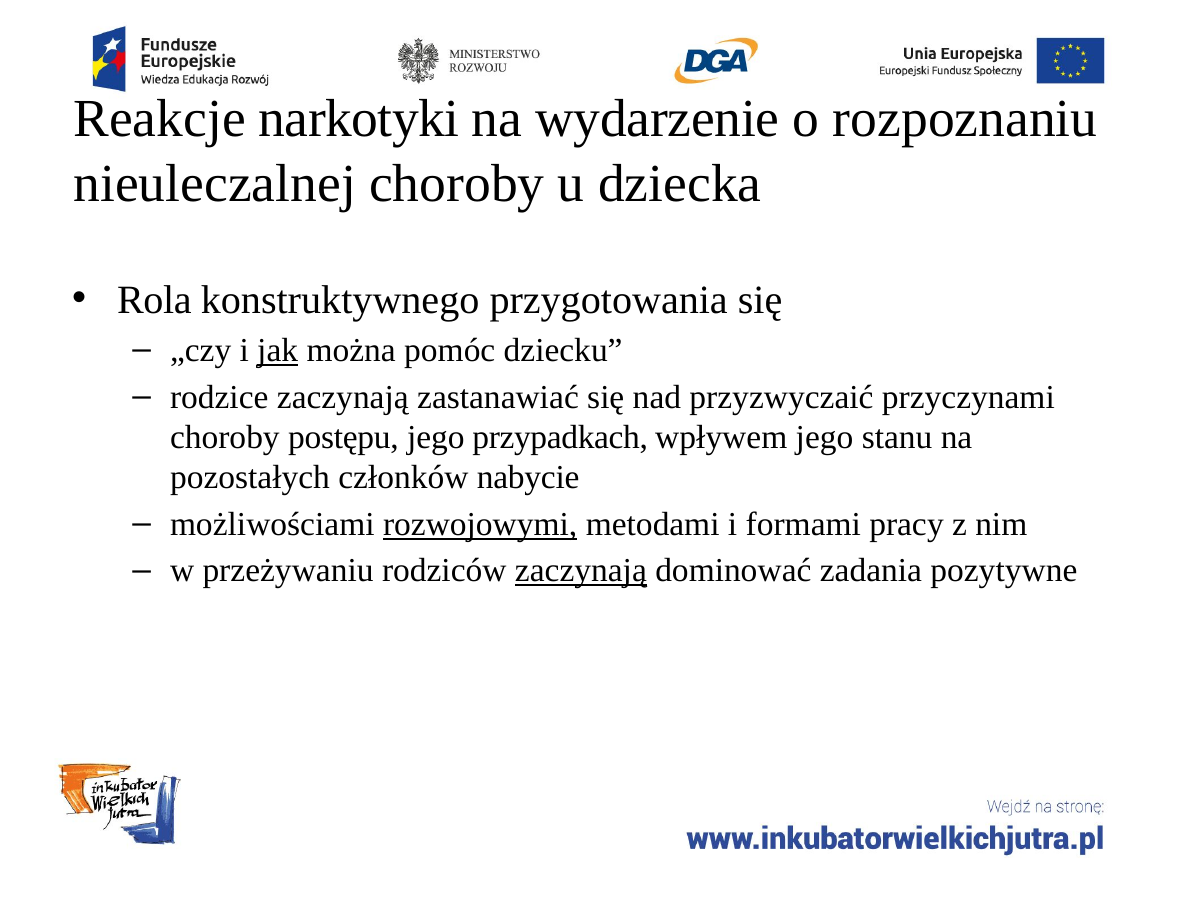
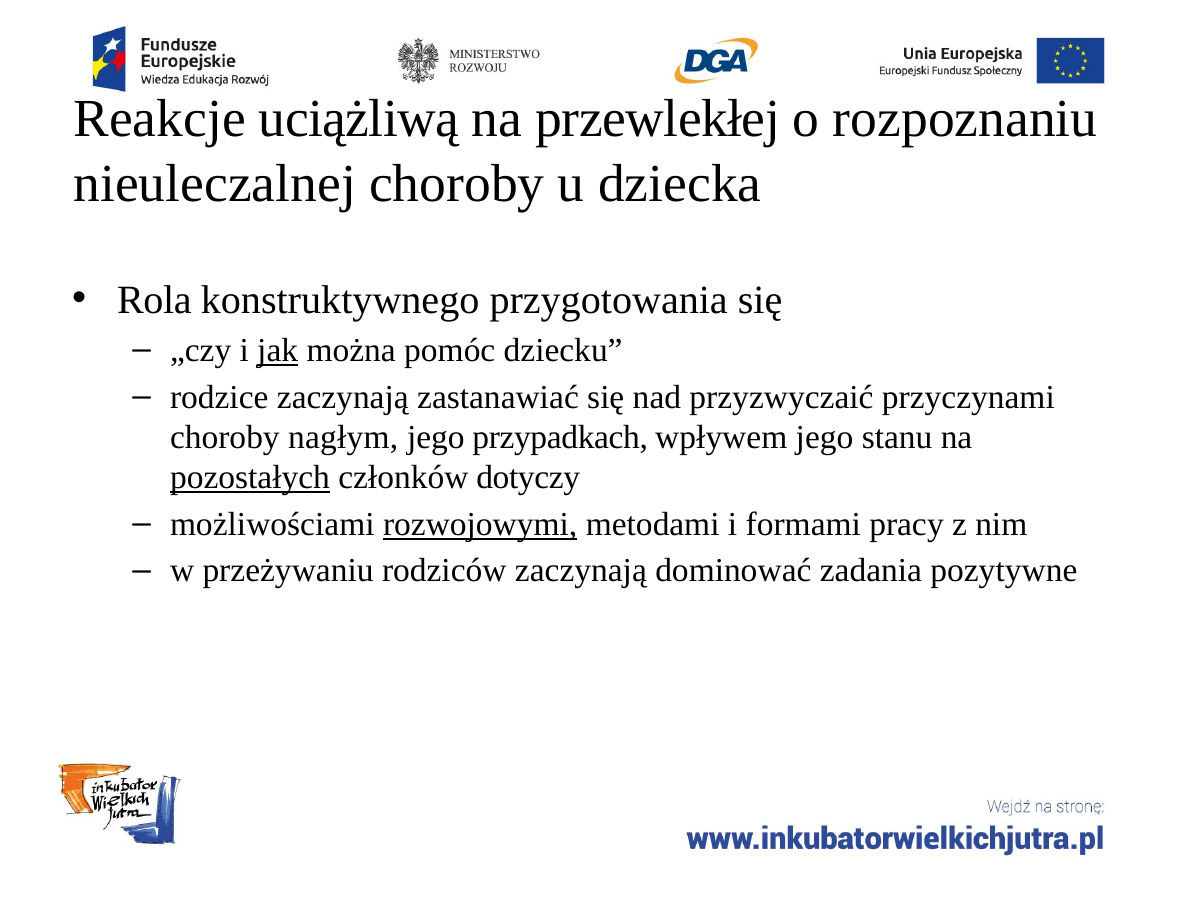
narkotyki: narkotyki -> uciążliwą (359, 119)
wydarzenie: wydarzenie -> przewlekłej (658, 119)
postępu: postępu -> nagłym (343, 437)
pozostałych underline: none -> present (250, 477)
nabycie: nabycie -> dotyczy (528, 477)
zaczynają underline: present -> none (581, 571)
